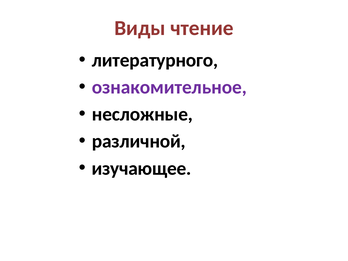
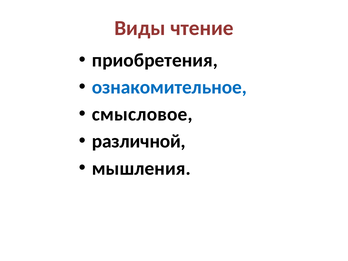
литературного: литературного -> приобретения (155, 60)
ознакомительное colour: purple -> blue (169, 87)
несложные: несложные -> смысловое (142, 114)
изучающее: изучающее -> мышления (141, 168)
